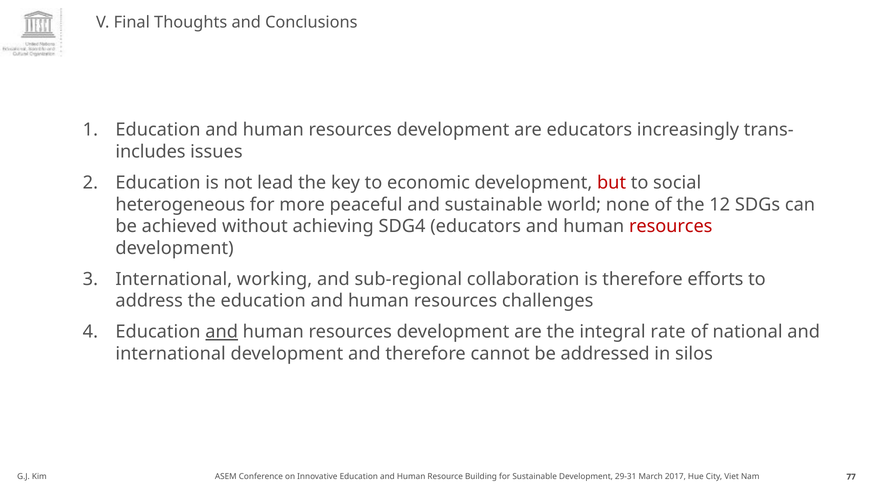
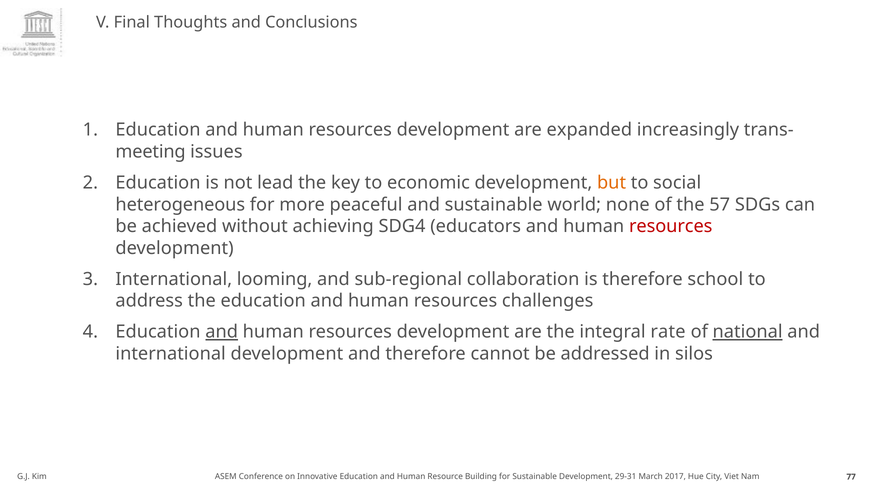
are educators: educators -> expanded (589, 130)
includes: includes -> meeting (151, 152)
but colour: red -> orange (612, 183)
12: 12 -> 57 (720, 205)
working: working -> looming (275, 279)
efforts: efforts -> school (715, 279)
national underline: none -> present (748, 332)
